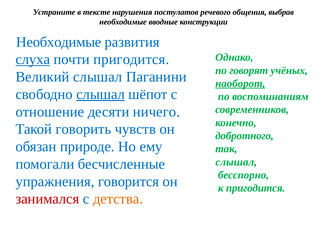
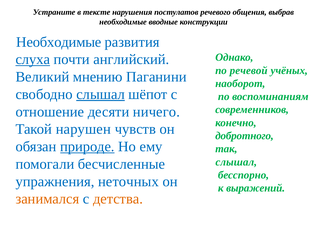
почти пригодится: пригодится -> английский (131, 59)
говорят: говорят -> речевой (249, 71)
Великий слышал: слышал -> мнению (98, 77)
наоборот underline: present -> none (240, 84)
говорить: говорить -> нарушен (83, 129)
природе underline: none -> present (87, 147)
говорится: говорится -> неточных (128, 182)
к пригодится: пригодится -> выражений (256, 188)
занимался colour: red -> orange (47, 199)
